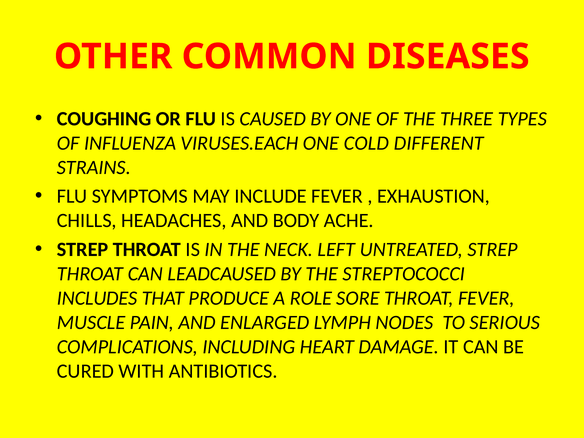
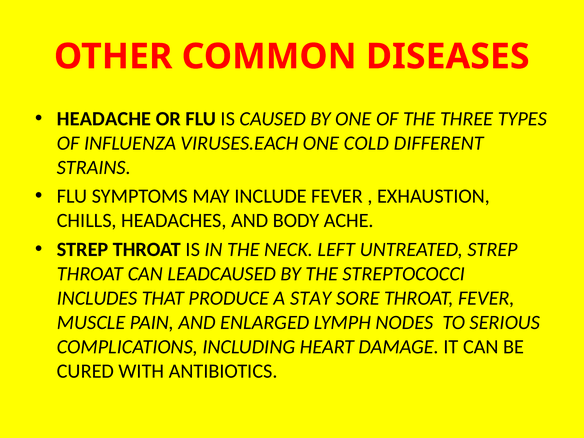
COUGHING: COUGHING -> HEADACHE (104, 119)
ROLE: ROLE -> STAY (311, 298)
